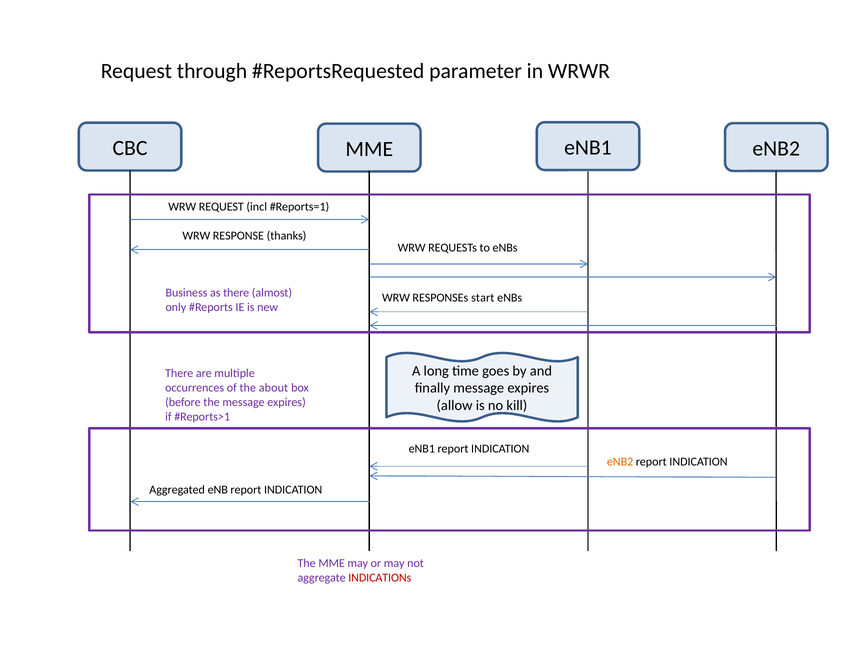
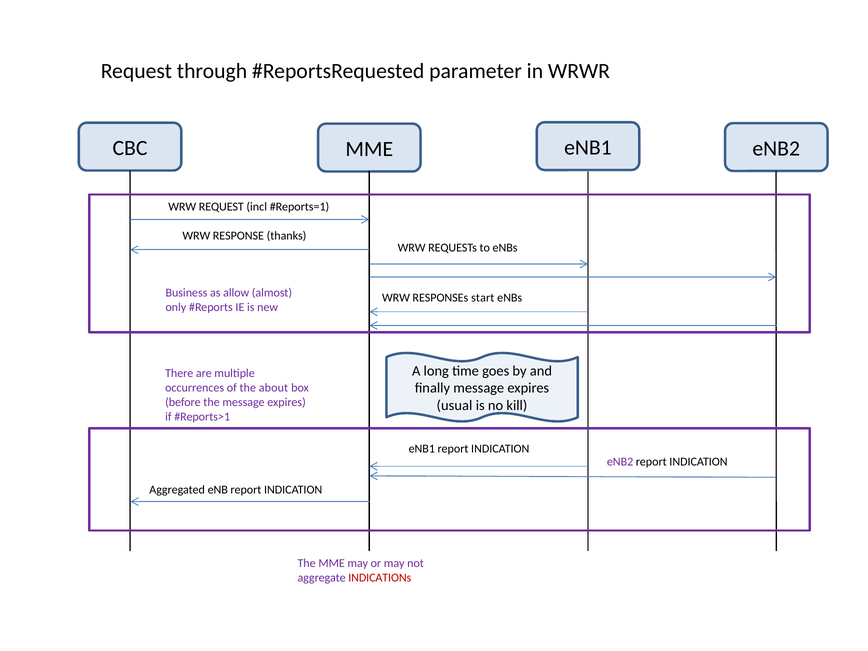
as there: there -> allow (236, 293)
allow: allow -> usual (455, 406)
eNB2 colour: orange -> purple (620, 462)
